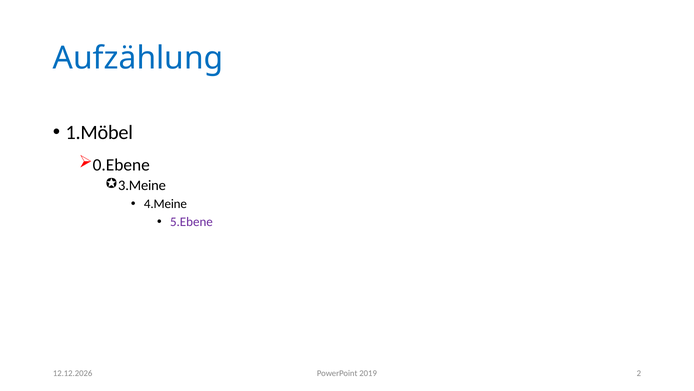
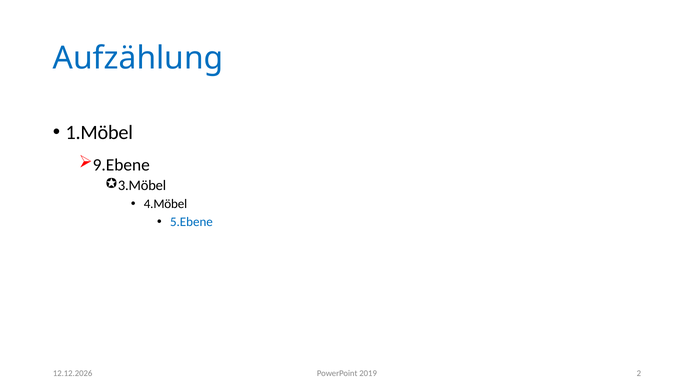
0.Ebene: 0.Ebene -> 9.Ebene (121, 165)
3.Meine: 3.Meine -> 3.Möbel (142, 185)
4.Meine: 4.Meine -> 4.Möbel (165, 204)
5.Ebene colour: purple -> blue (191, 221)
